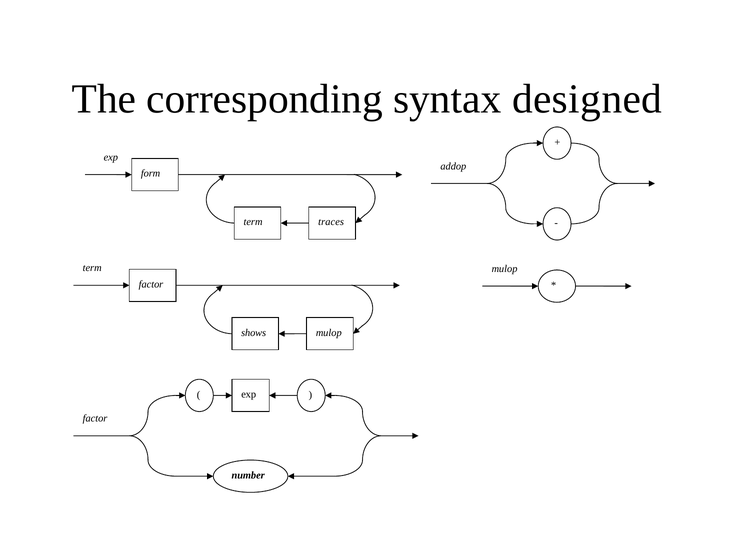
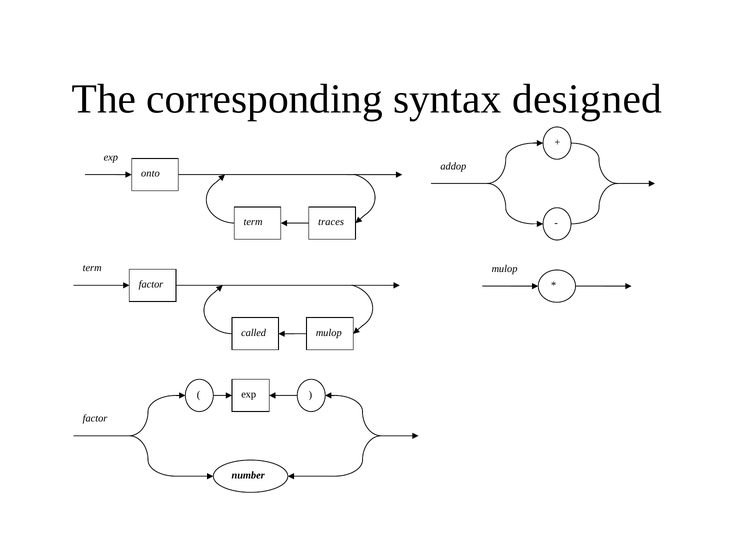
form: form -> onto (150, 174)
shows: shows -> called (254, 333)
